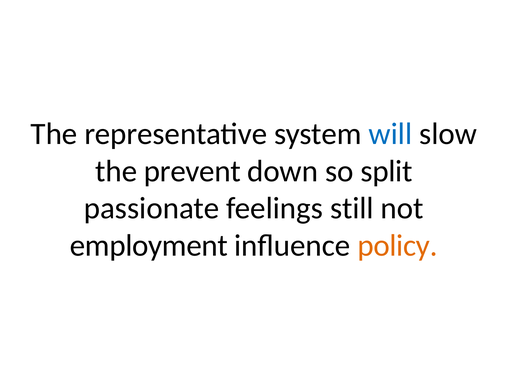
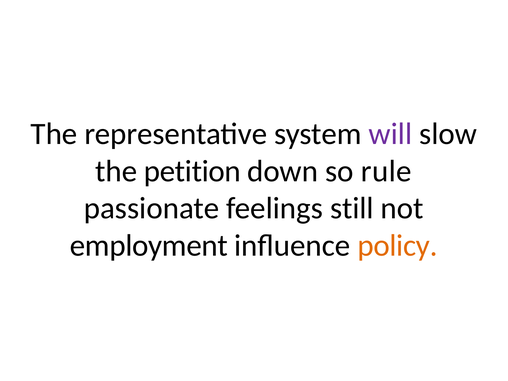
will colour: blue -> purple (390, 134)
prevent: prevent -> petition (192, 171)
split: split -> rule (386, 171)
